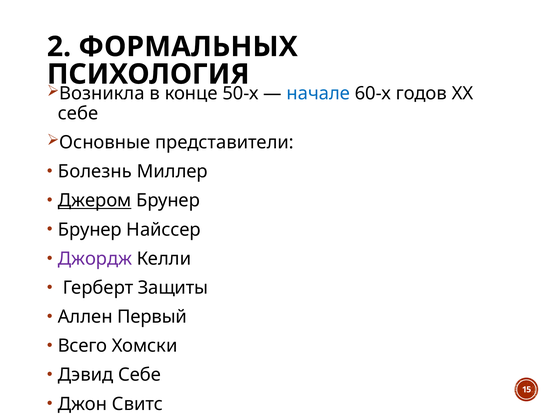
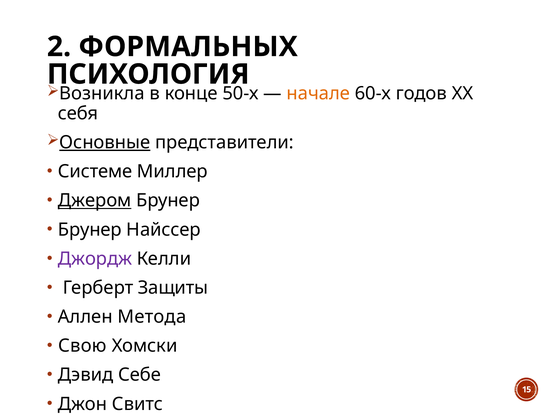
начале colour: blue -> orange (318, 94)
себе: себе -> себя (78, 113)
Основные underline: none -> present (105, 142)
Болезнь: Болезнь -> Системе (95, 172)
Первый: Первый -> Метода (152, 317)
Всего: Всего -> Свою (82, 346)
